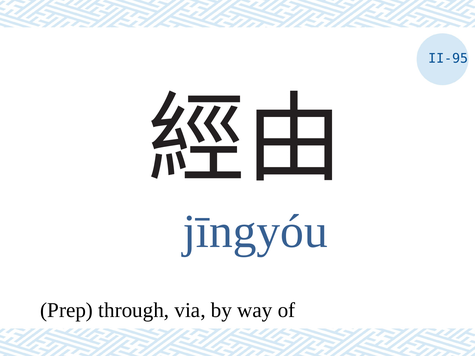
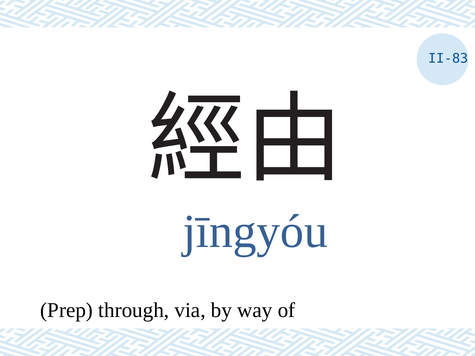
II-95: II-95 -> II-83 (448, 59)
